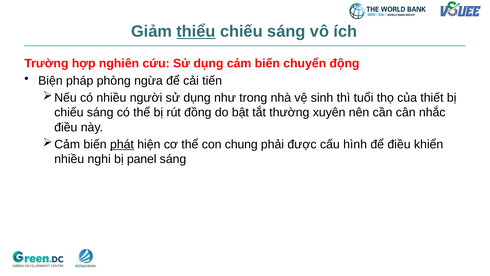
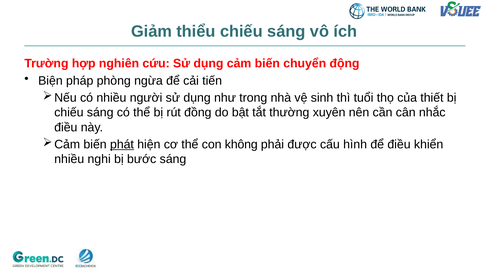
thiểu underline: present -> none (196, 32)
chung: chung -> không (241, 144)
panel: panel -> bước (142, 159)
